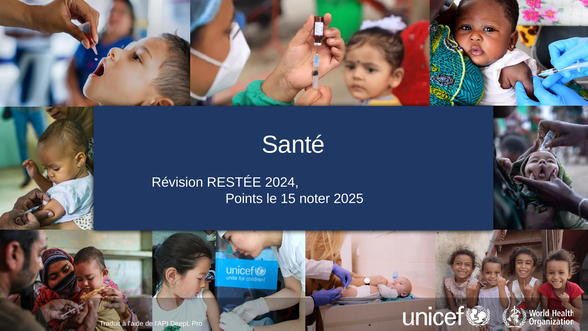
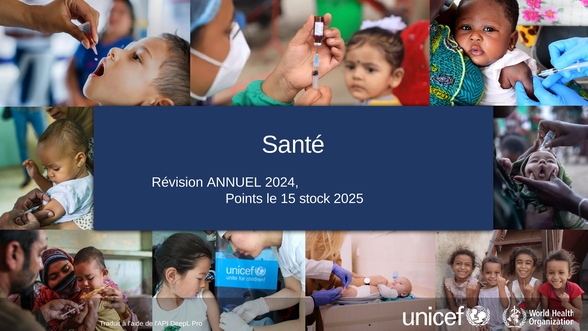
RESTÉE: RESTÉE -> ANNUEL (234, 182)
noter: noter -> stock (315, 199)
